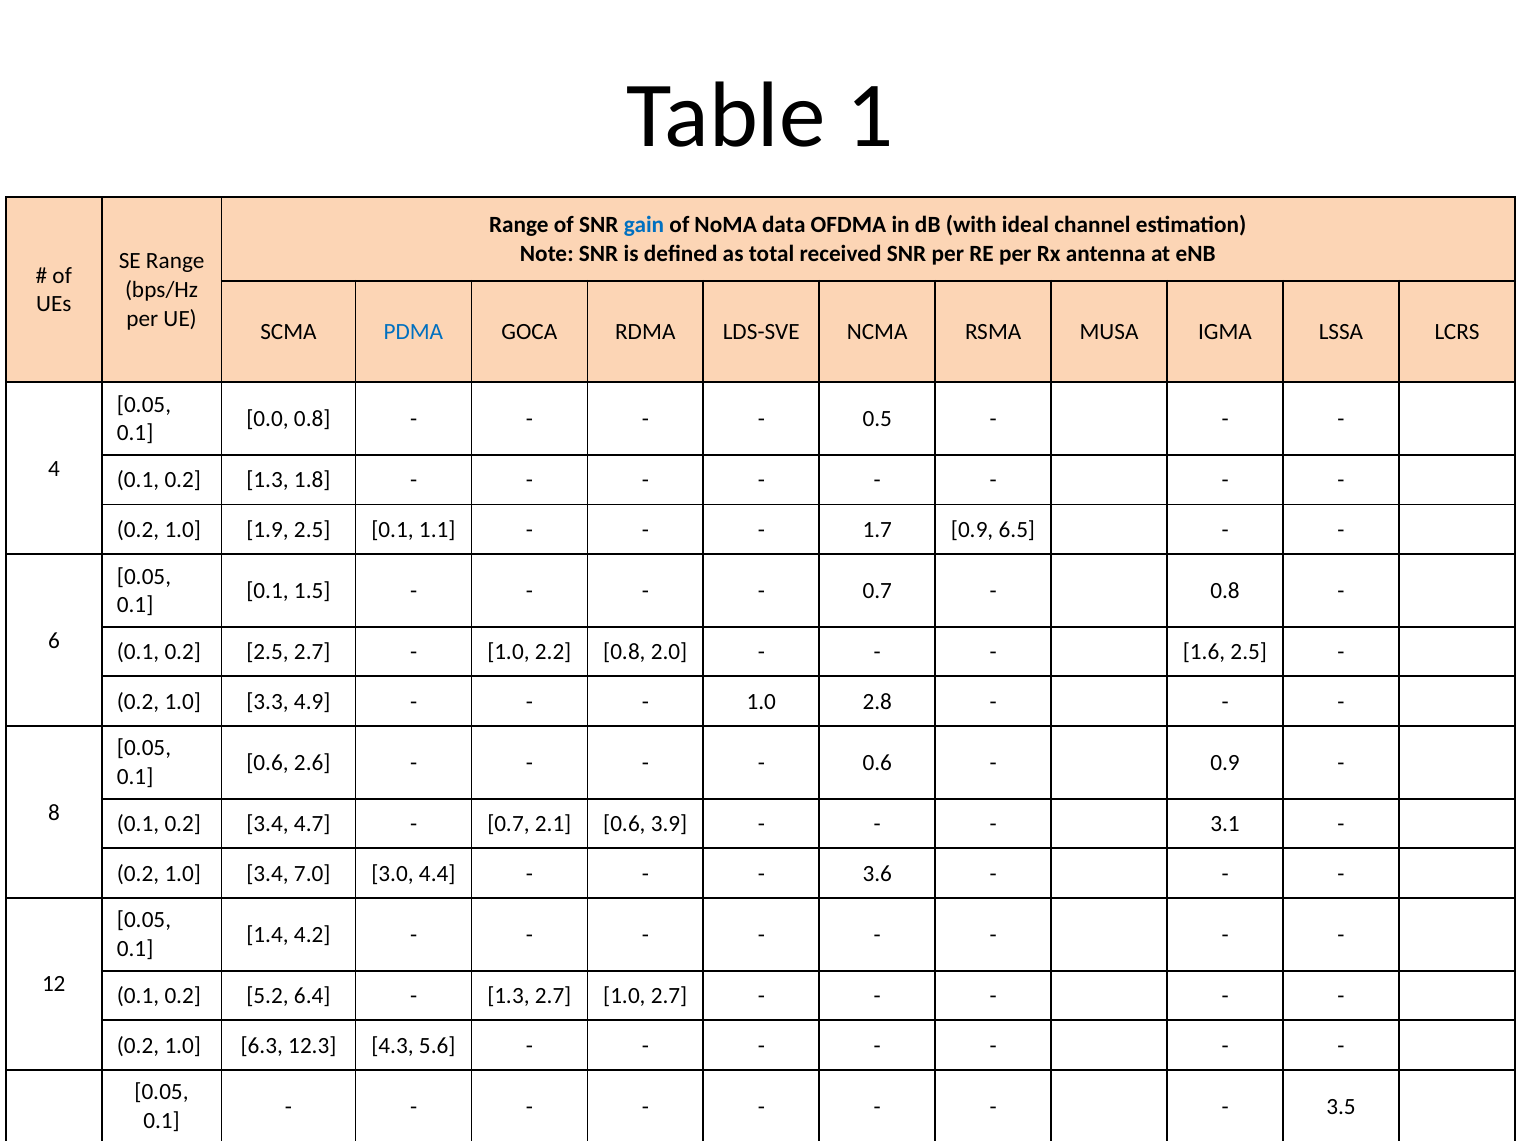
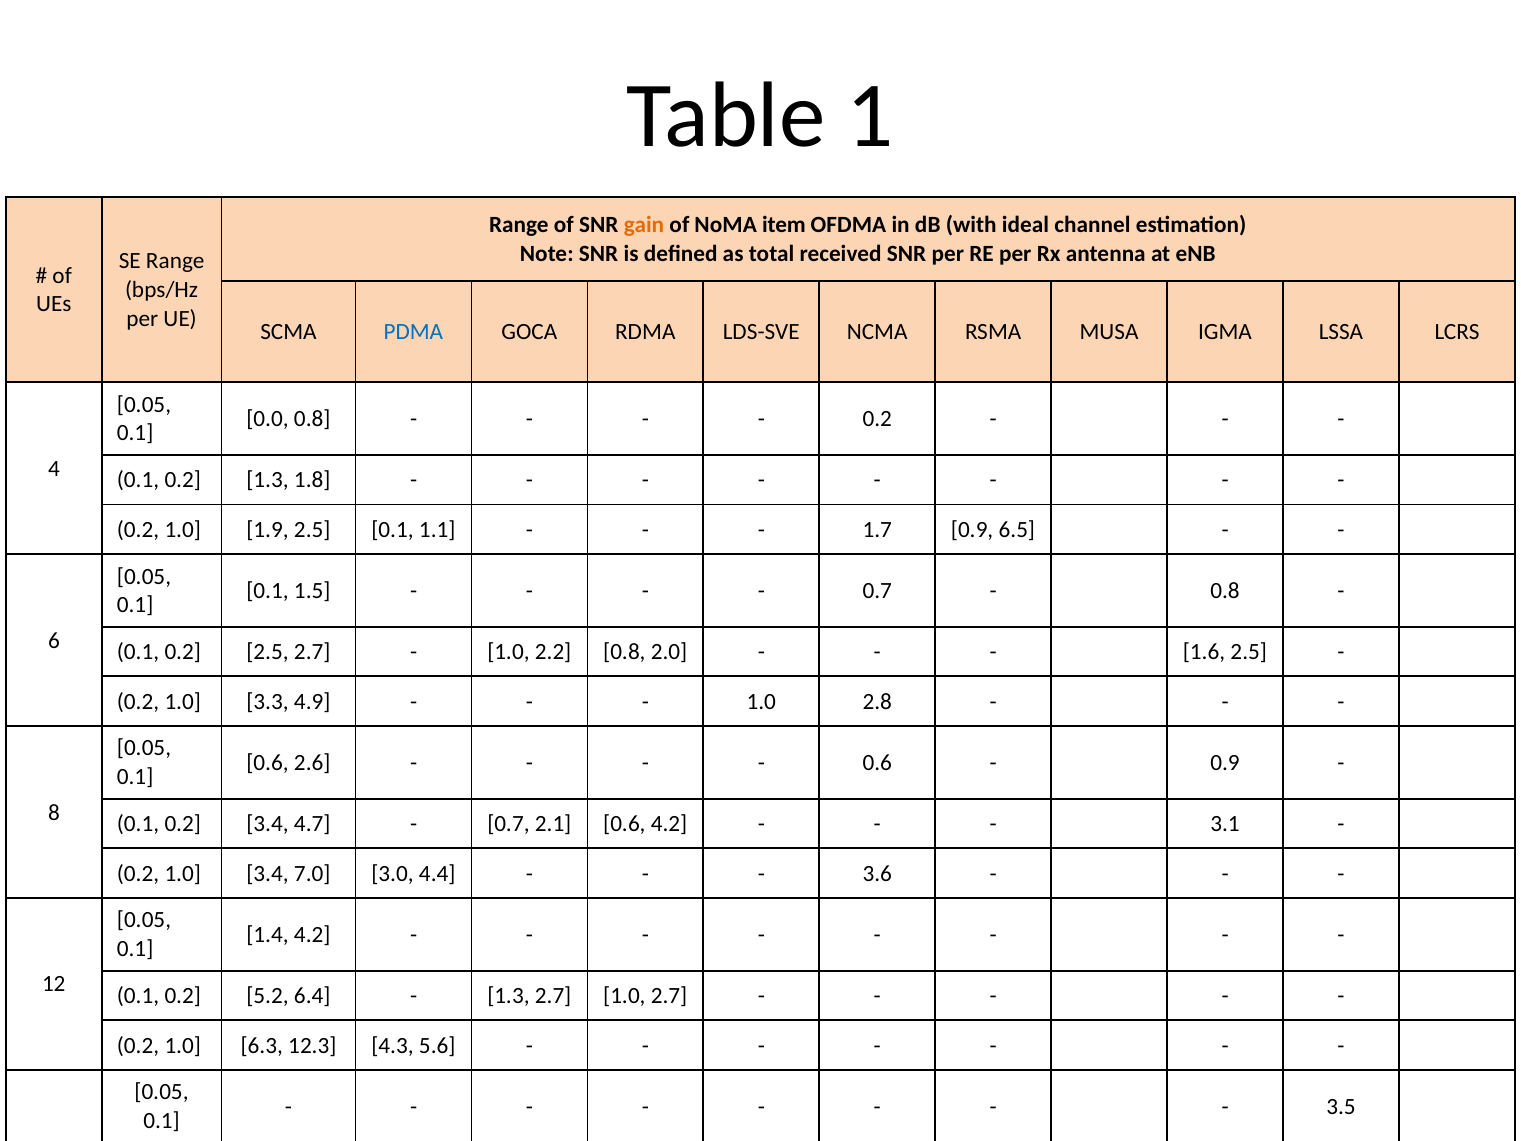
gain colour: blue -> orange (644, 225)
data: data -> item (784, 225)
0.5: 0.5 -> 0.2 (877, 419)
0.6 3.9: 3.9 -> 4.2 (669, 824)
